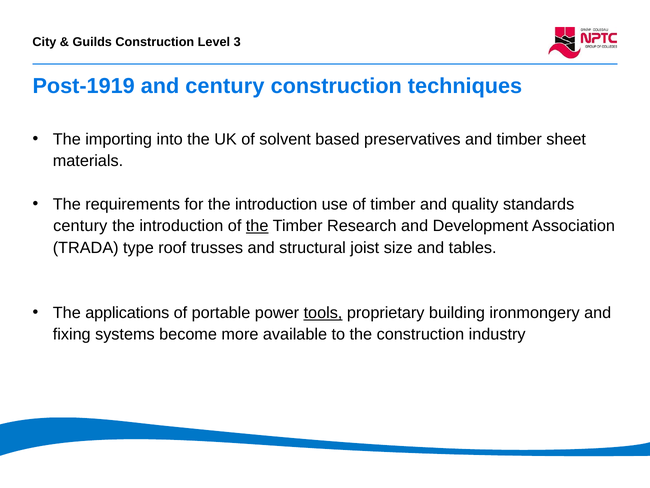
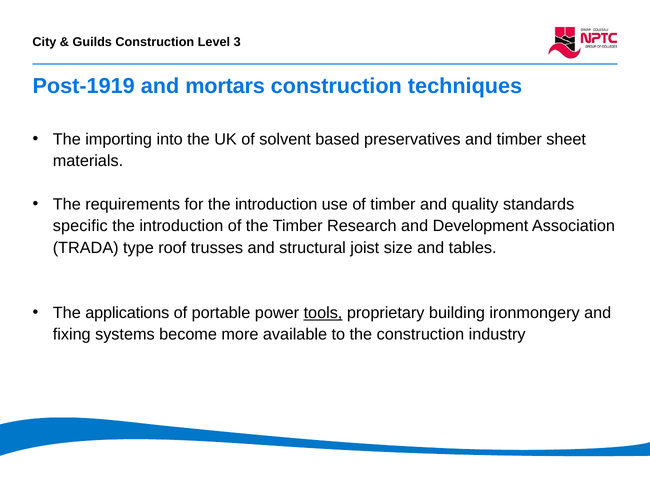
and century: century -> mortars (225, 86)
century: century -> specific (80, 226)
the underline: present -> none (257, 226)
